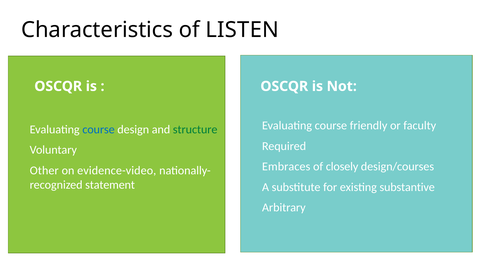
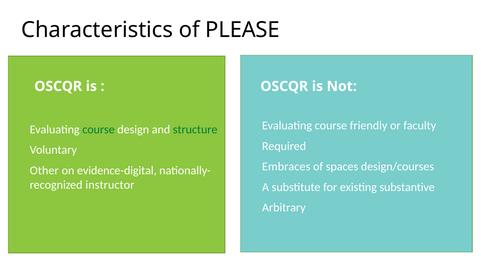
LISTEN: LISTEN -> PLEASE (242, 30)
course colour: blue -> green (99, 129)
closely: closely -> spaces (342, 166)
evidence-video: evidence-video -> evidence-digital (117, 170)
statement: statement -> instructor (110, 185)
